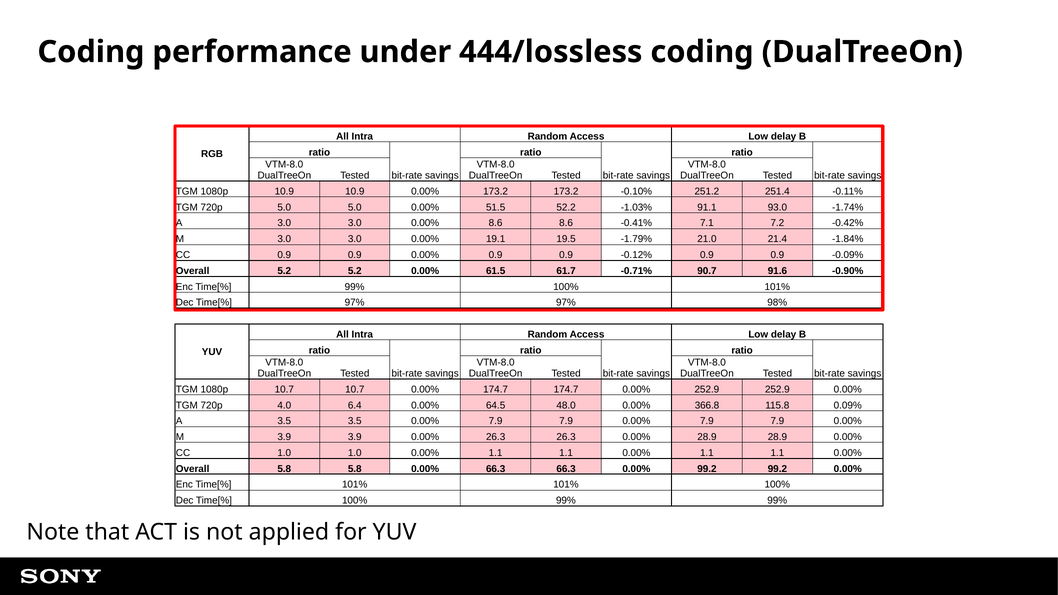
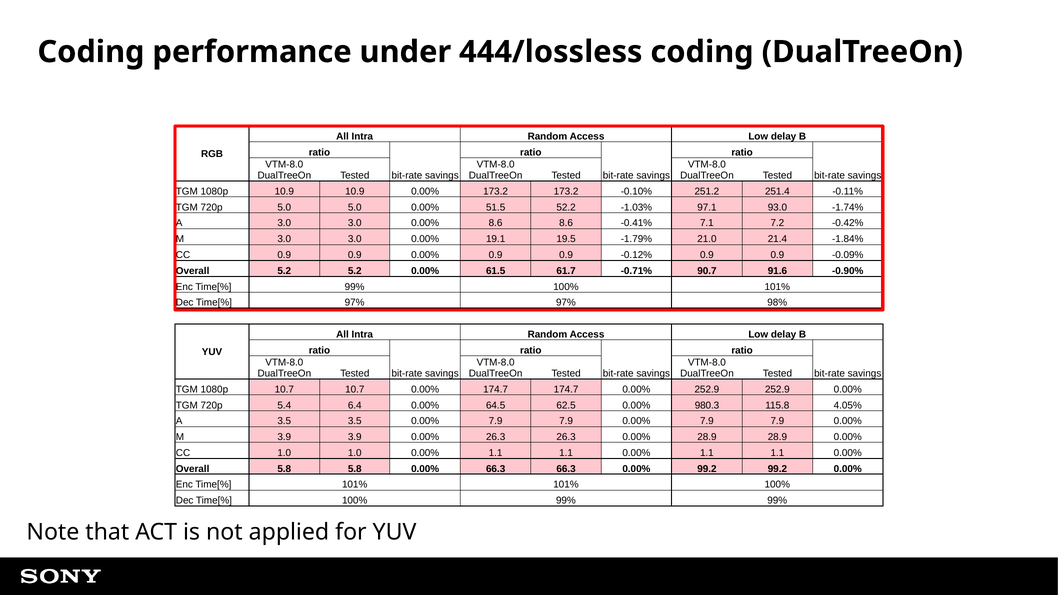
91.1: 91.1 -> 97.1 (707, 207)
4.0: 4.0 -> 5.4 (284, 405)
48.0: 48.0 -> 62.5 (566, 405)
366.8: 366.8 -> 980.3 (707, 405)
0.09%: 0.09% -> 4.05% (848, 405)
